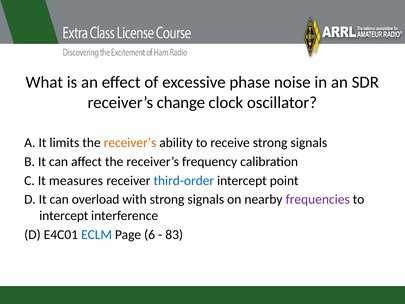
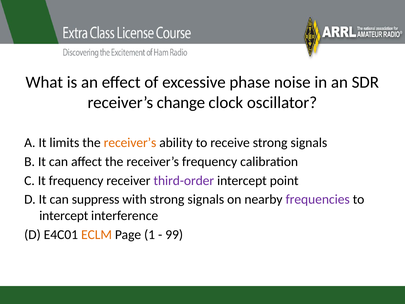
It measures: measures -> frequency (76, 180)
third-order colour: blue -> purple (184, 180)
overload: overload -> suppress (96, 199)
ECLM colour: blue -> orange (97, 234)
6: 6 -> 1 (150, 234)
83: 83 -> 99 (174, 234)
